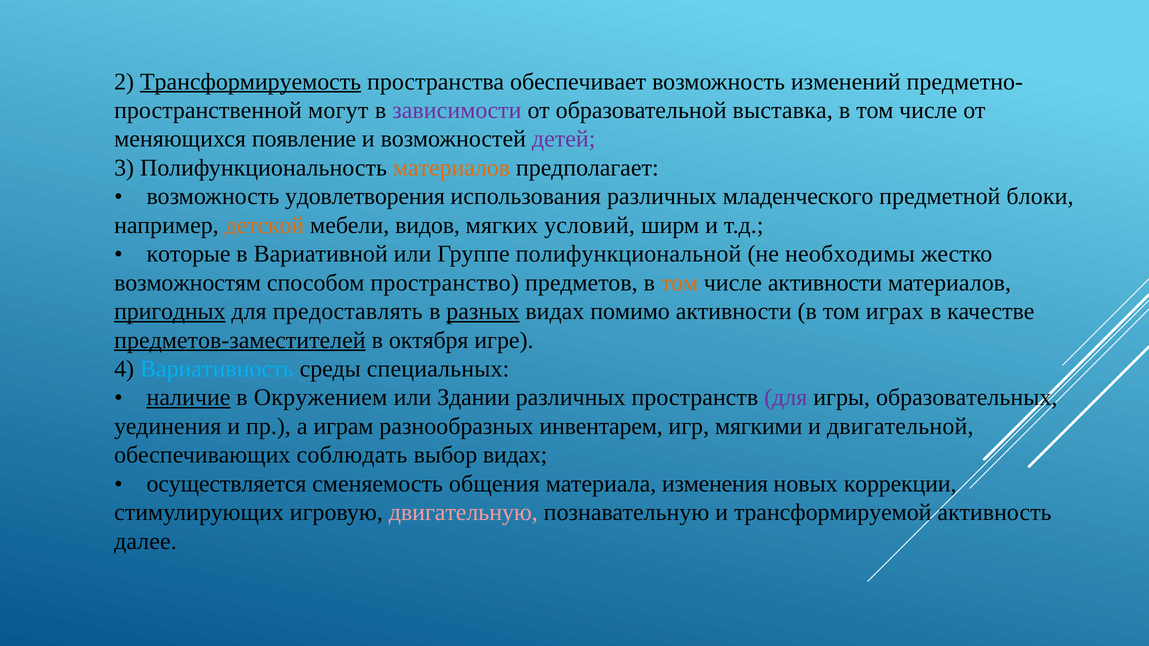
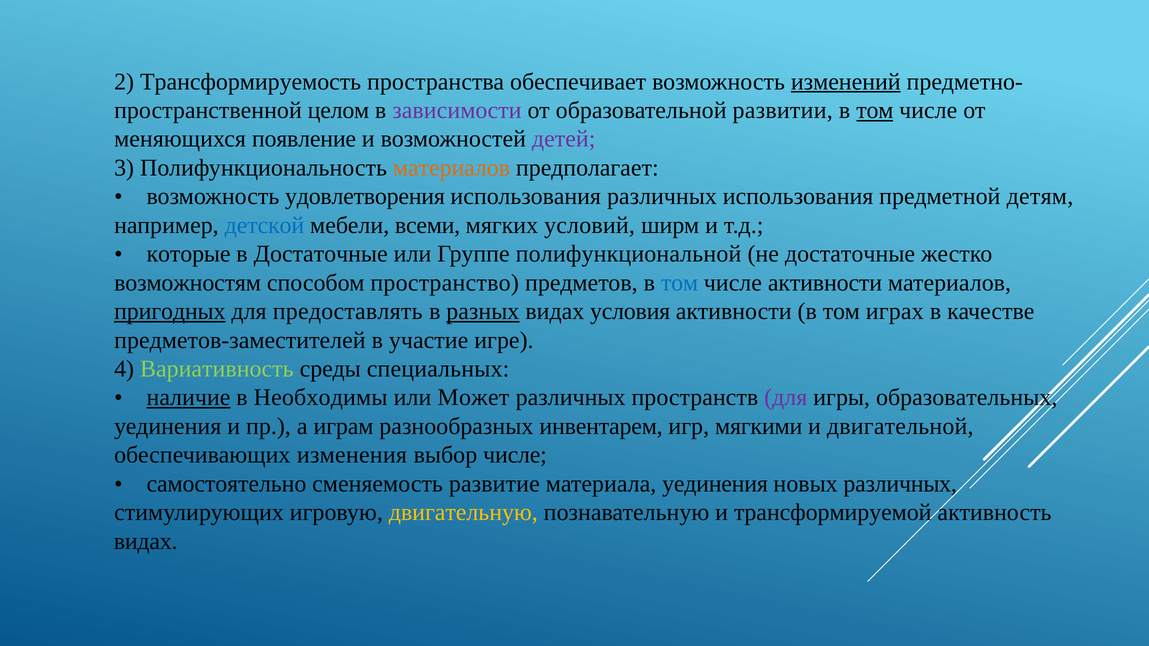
Трансформируемость underline: present -> none (251, 82)
изменений underline: none -> present (846, 82)
могут: могут -> целом (338, 110)
выставка: выставка -> развитии (783, 110)
том underline: none -> present (875, 110)
различных младенческого: младенческого -> использования (798, 197)
блоки: блоки -> детям (1040, 197)
детской colour: orange -> blue (264, 225)
видов: видов -> всеми (428, 225)
в Вариативной: Вариативной -> Достаточные (321, 254)
не необходимы: необходимы -> достаточные (850, 254)
том colour: orange -> blue (680, 283)
помимо: помимо -> условия (630, 312)
предметов-заместителей underline: present -> none (240, 340)
октября: октября -> участие (429, 340)
Вариативность colour: light blue -> light green (217, 369)
Окружением: Окружением -> Необходимы (321, 398)
Здании: Здании -> Может (473, 398)
соблюдать: соблюдать -> изменения (352, 455)
выбор видах: видах -> числе (515, 455)
осуществляется: осуществляется -> самостоятельно (226, 484)
общения: общения -> развитие (494, 484)
материала изменения: изменения -> уединения (715, 484)
новых коррекции: коррекции -> различных (900, 484)
двигательную colour: pink -> yellow (463, 513)
далее: далее -> видах (146, 541)
